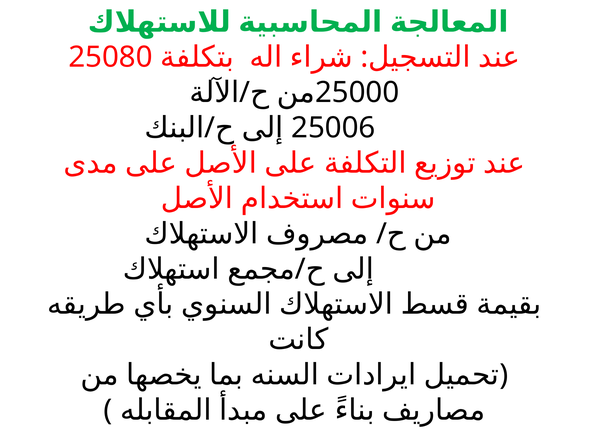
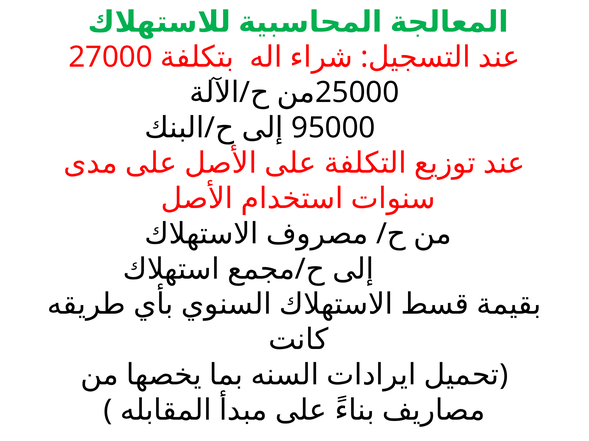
25080: 25080 -> 27000 (110, 57)
25006: 25006 -> 95000 (333, 128)
